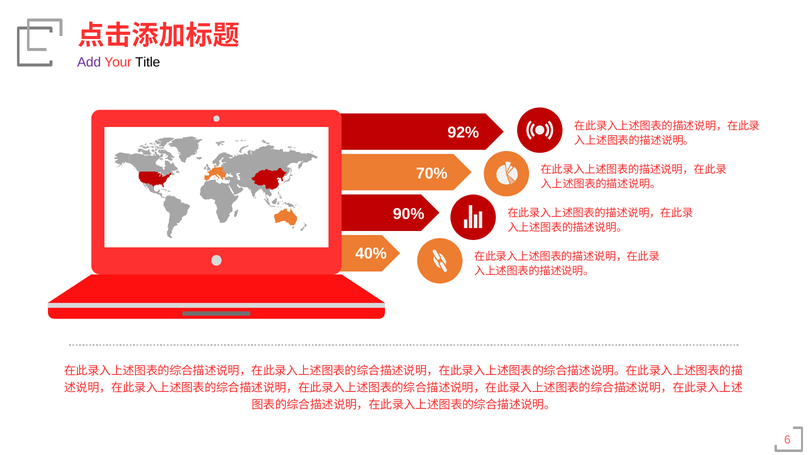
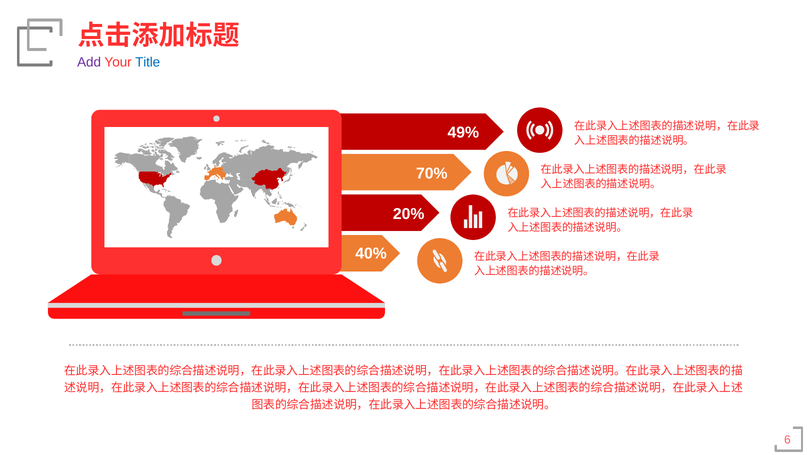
Title colour: black -> blue (148, 62)
92%: 92% -> 49% (463, 133)
90%: 90% -> 20% (409, 214)
